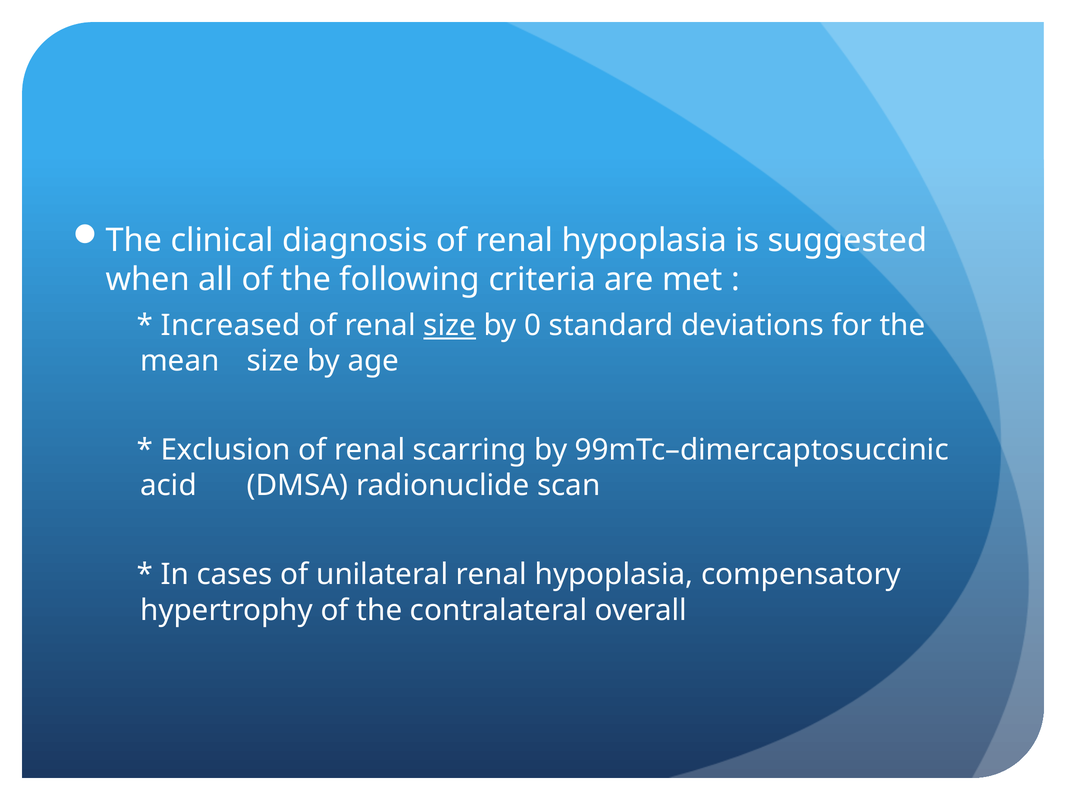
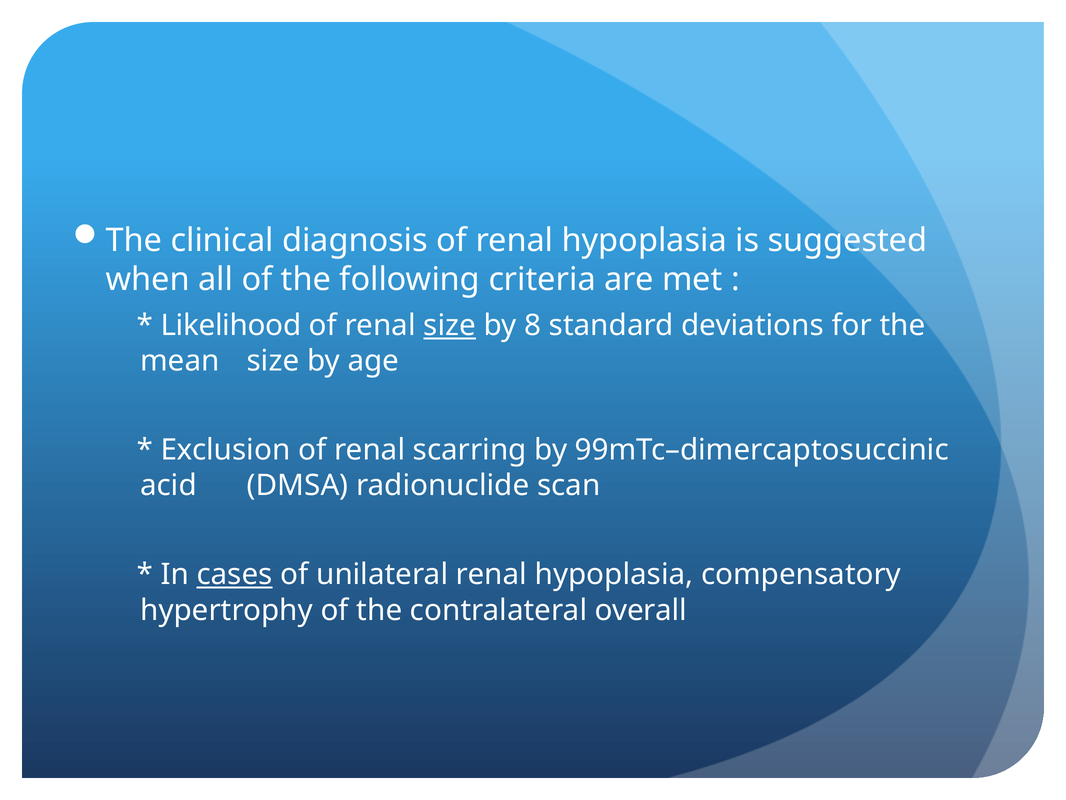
Increased: Increased -> Likelihood (231, 325)
0: 0 -> 8 (533, 325)
cases underline: none -> present (235, 574)
